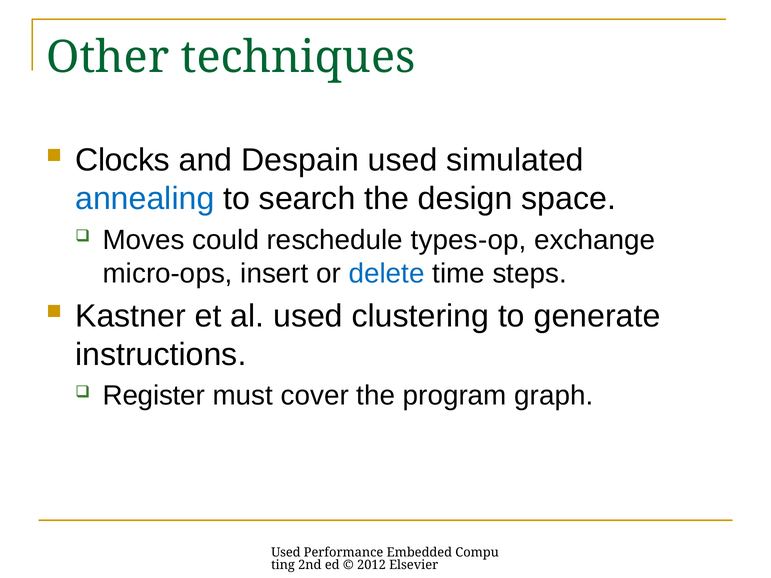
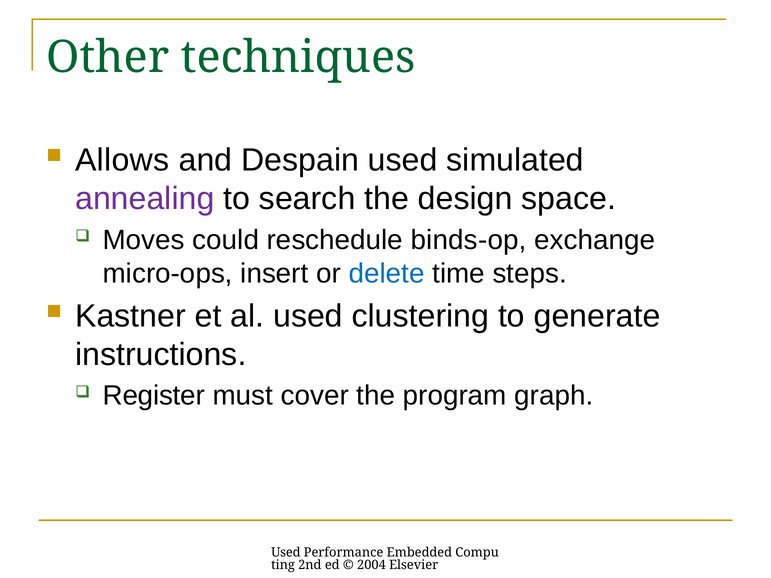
Clocks: Clocks -> Allows (122, 160)
annealing colour: blue -> purple (145, 199)
types-op: types-op -> binds-op (469, 240)
2012: 2012 -> 2004 (371, 565)
